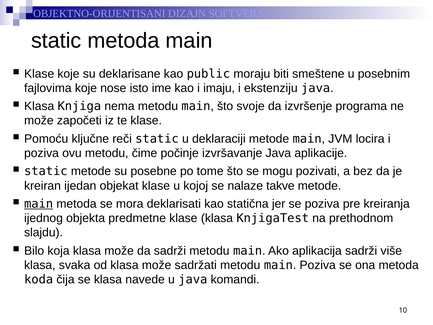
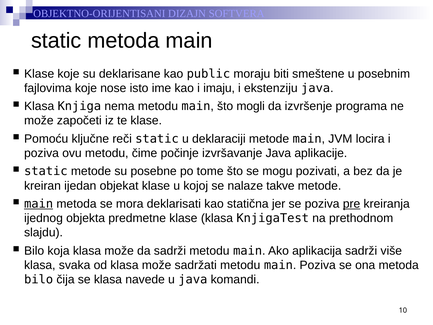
svoje: svoje -> mogli (251, 106)
pre underline: none -> present (352, 204)
koda: koda -> bilo (39, 279)
